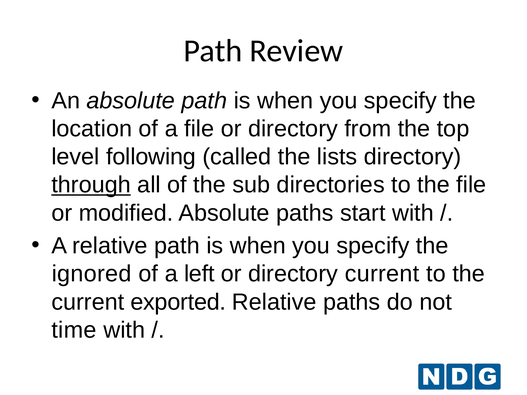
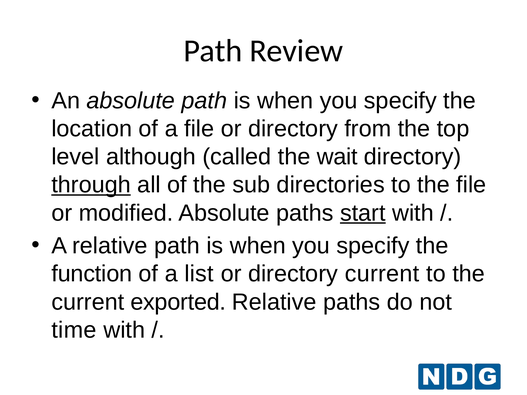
following: following -> although (151, 157)
lists: lists -> wait (337, 157)
start underline: none -> present (363, 213)
ignored: ignored -> function (92, 274)
left: left -> list (199, 274)
